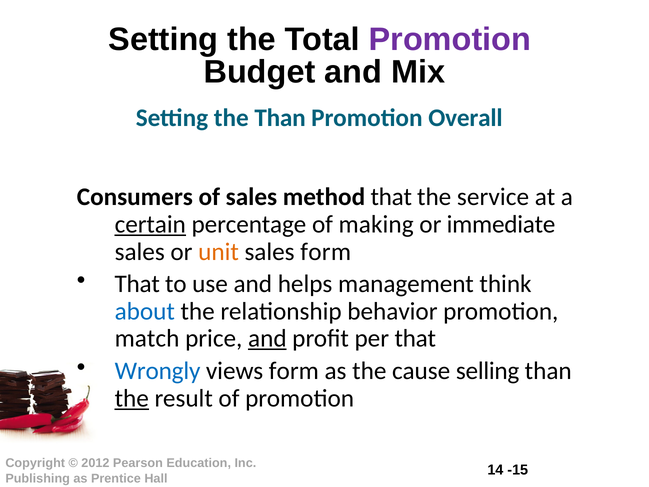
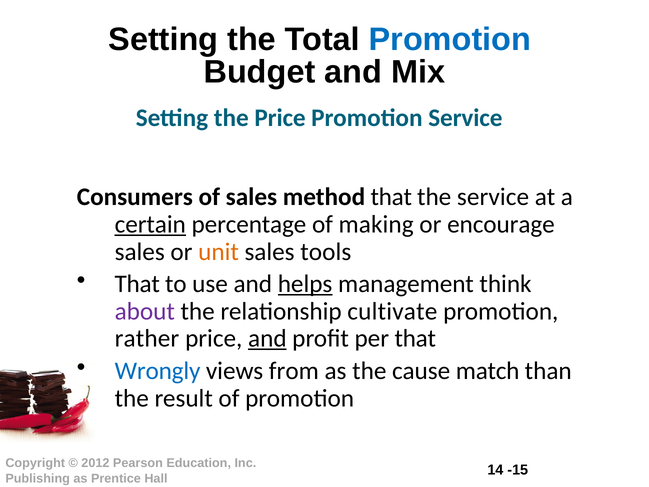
Promotion colour: purple -> blue (450, 40)
the Than: Than -> Price (280, 118)
Promotion Overall: Overall -> Service (465, 118)
immediate: immediate -> encourage (501, 224)
sales form: form -> tools (326, 252)
helps underline: none -> present (305, 284)
about colour: blue -> purple (145, 311)
behavior: behavior -> cultivate (392, 311)
match: match -> rather (147, 338)
views form: form -> from (294, 371)
selling: selling -> match (488, 371)
the underline: present -> none (132, 398)
